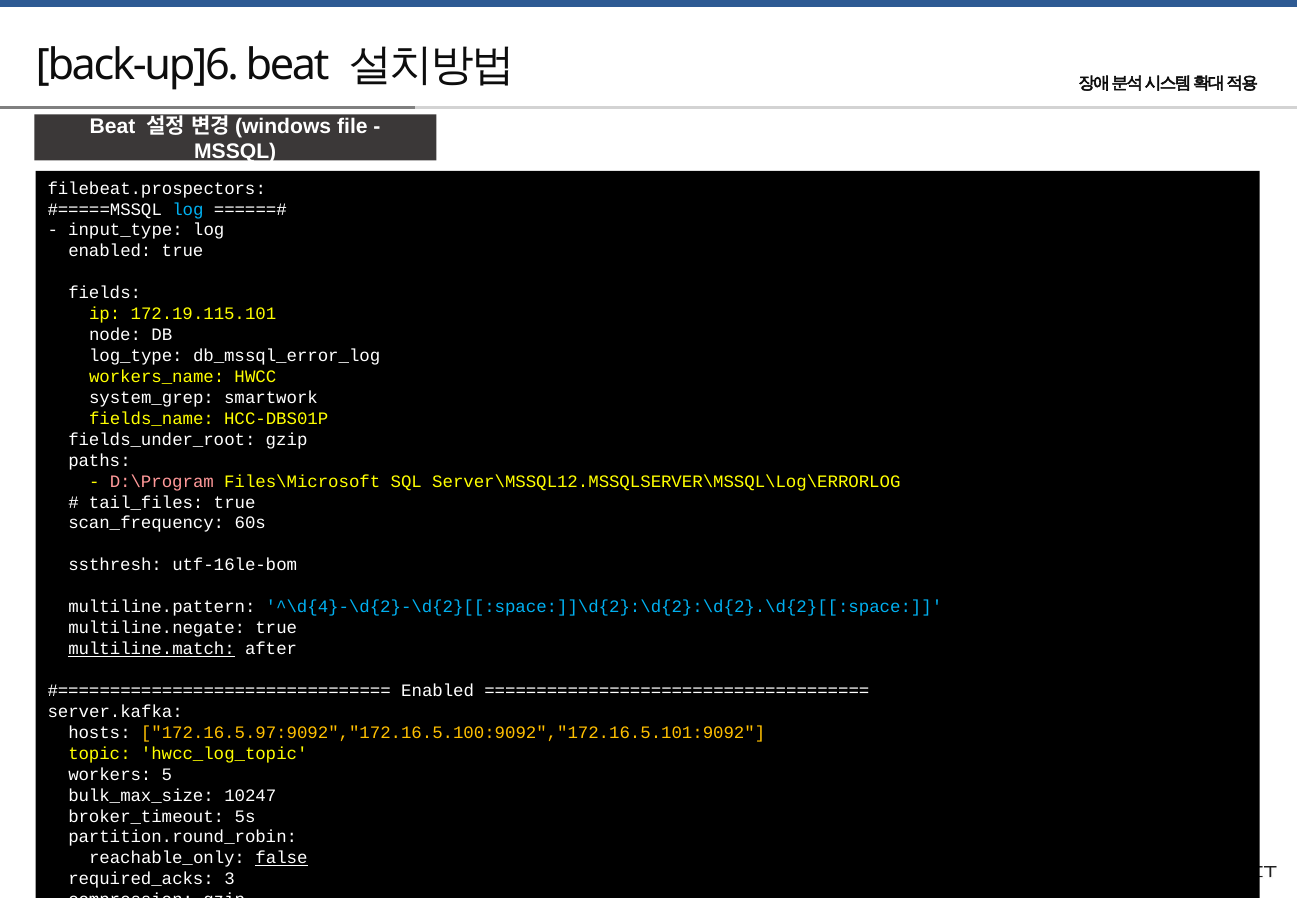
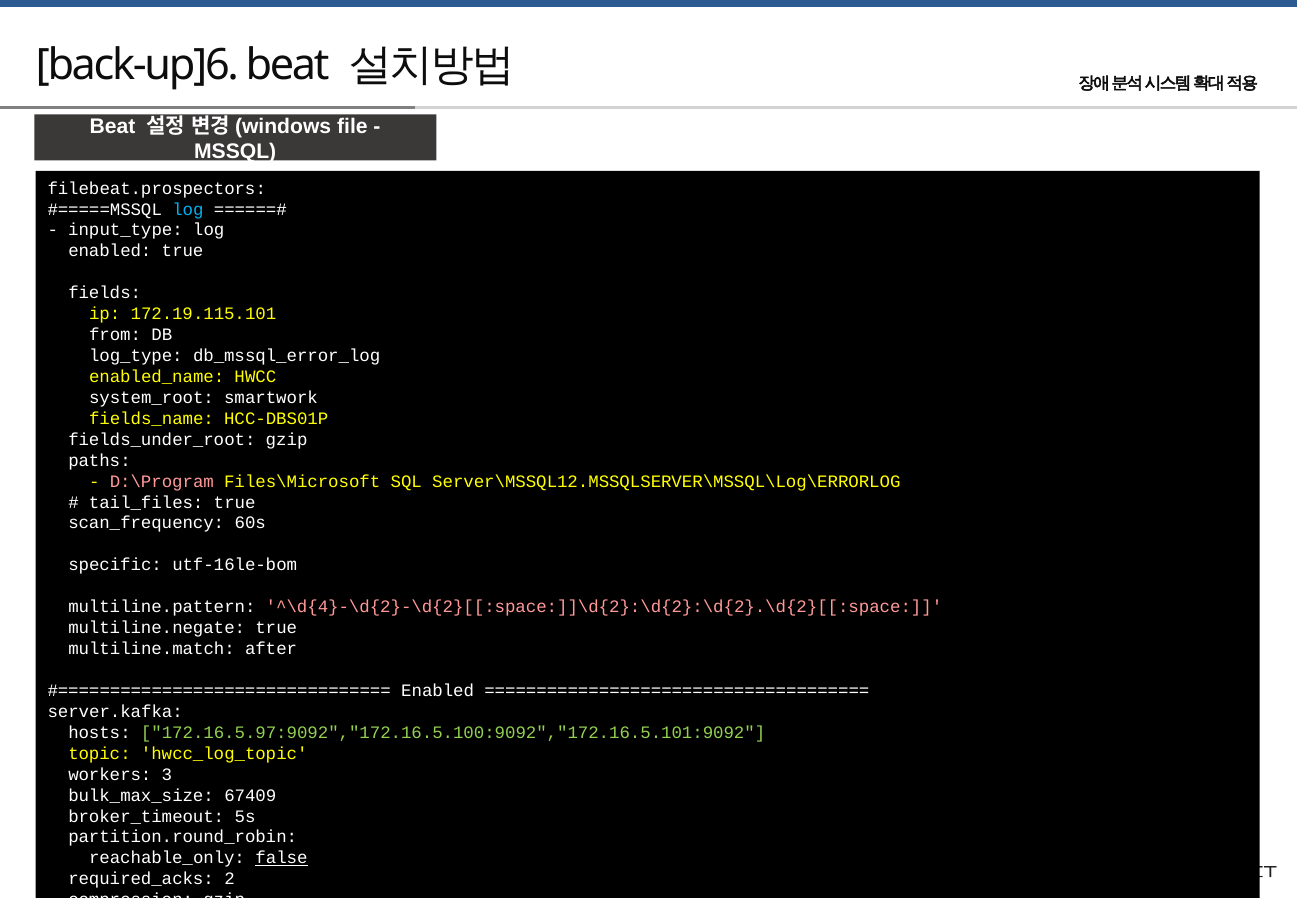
node: node -> from (115, 335)
workers_name: workers_name -> enabled_name (157, 377)
system_grep: system_grep -> system_root (151, 398)
ssthresh: ssthresh -> specific (115, 565)
^\d{4}-\d{2}-\d{2}[[:space:]]\d{2}:\d{2}:\d{2}.\d{2}[[:space colour: light blue -> pink (604, 607)
multiline.match underline: present -> none (152, 649)
172.16.5.97:9092","172.16.5.100:9092","172.16.5.101:9092 colour: yellow -> light green (453, 732)
5: 5 -> 3 (167, 774)
10247: 10247 -> 67409 (250, 795)
3: 3 -> 2 (230, 879)
